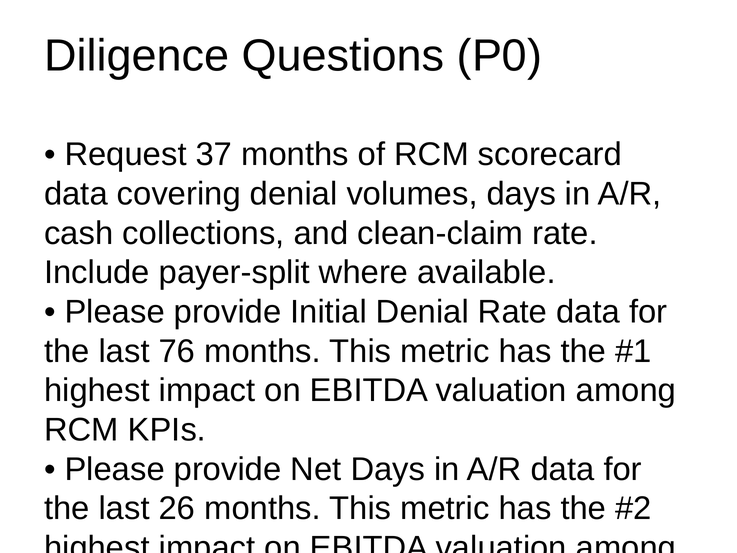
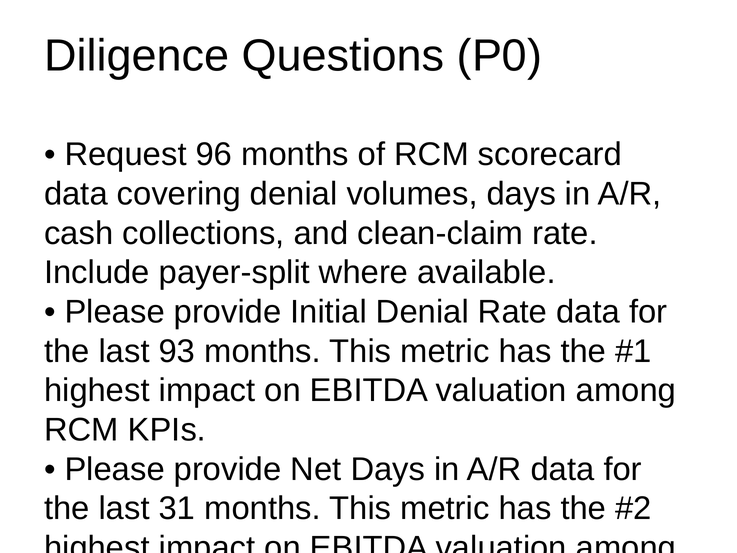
37: 37 -> 96 (214, 155)
76: 76 -> 93 (177, 351)
26: 26 -> 31 (177, 508)
